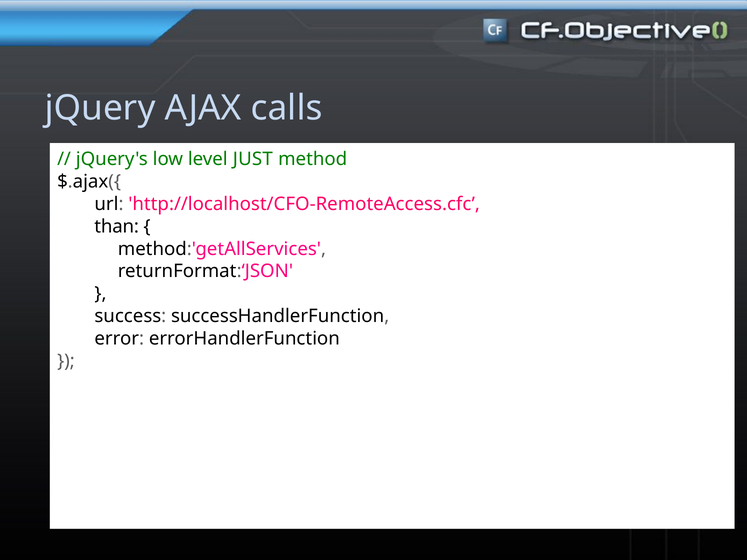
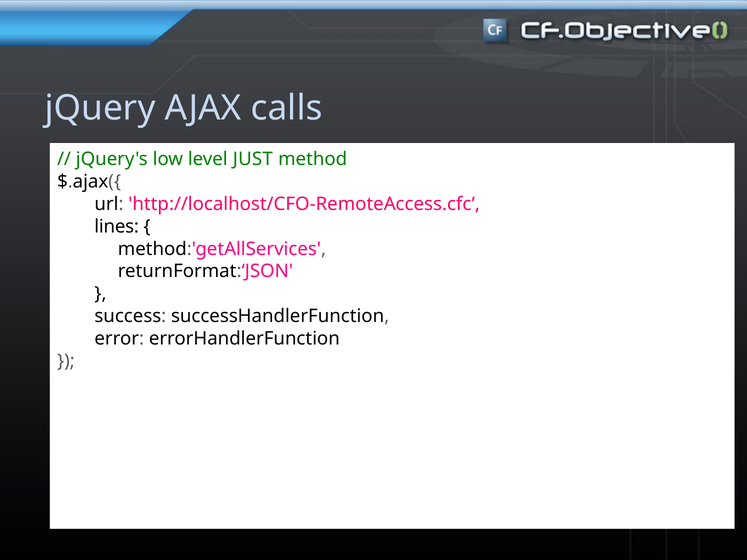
than: than -> lines (117, 227)
